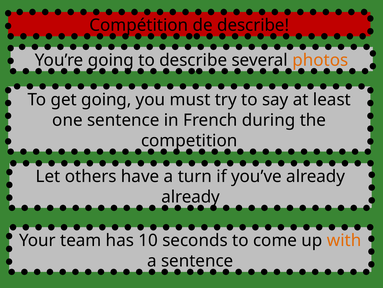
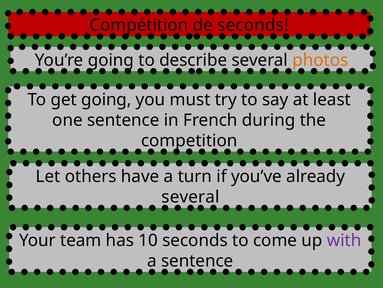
de describe: describe -> seconds (253, 25)
already: already -> several (190, 196)
with colour: orange -> purple (344, 240)
